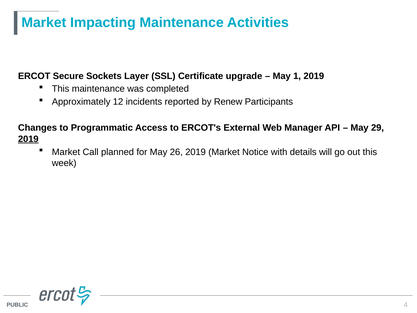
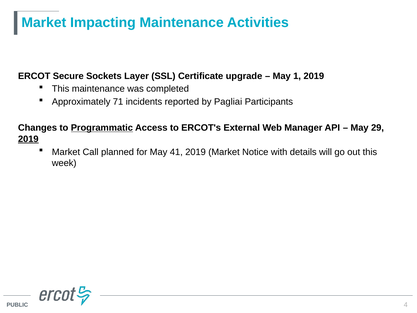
12: 12 -> 71 (118, 102)
Renew: Renew -> Pagliai (228, 102)
Programmatic underline: none -> present (102, 128)
26: 26 -> 41 (176, 152)
